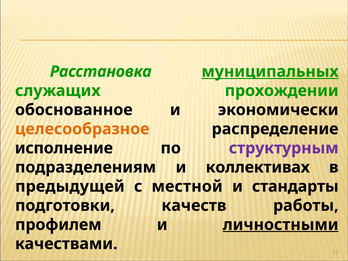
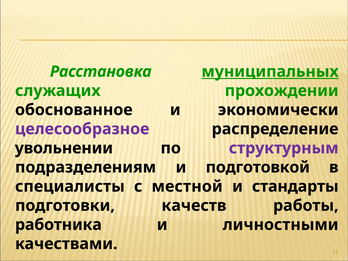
целесообразное colour: orange -> purple (82, 129)
исполнение: исполнение -> увольнении (64, 148)
коллективах: коллективах -> подготовкой (258, 167)
предыдущей: предыдущей -> специалисты (70, 186)
профилем: профилем -> работника (58, 225)
личностными underline: present -> none (281, 225)
